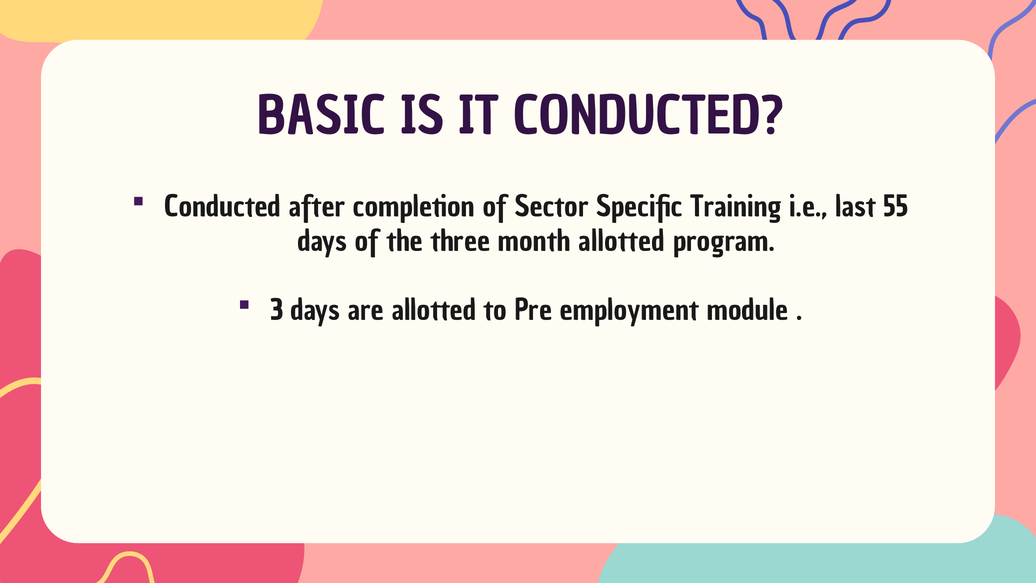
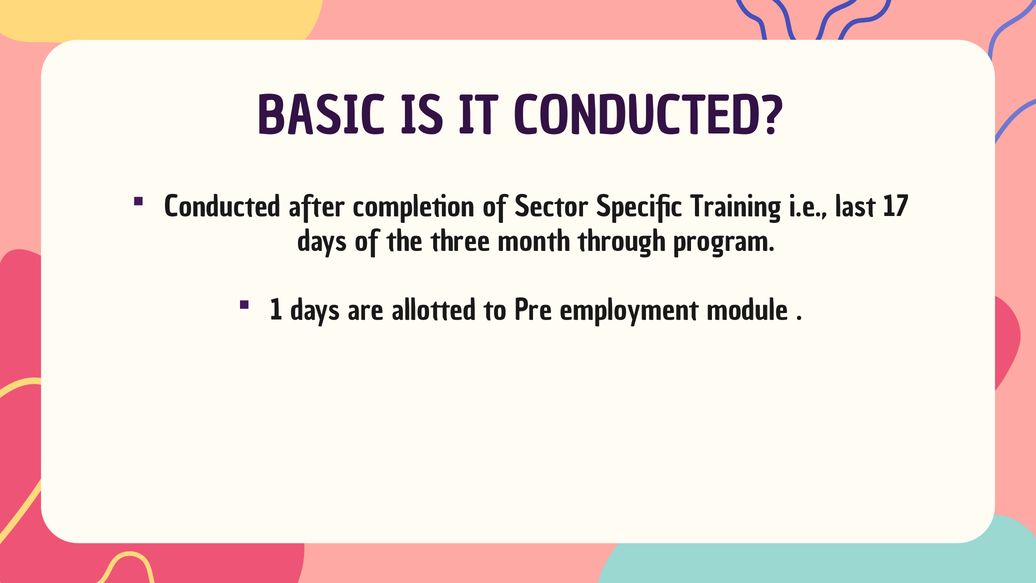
55: 55 -> 17 (896, 207)
month allotted: allotted -> through (622, 241)
3: 3 -> 1 (276, 310)
